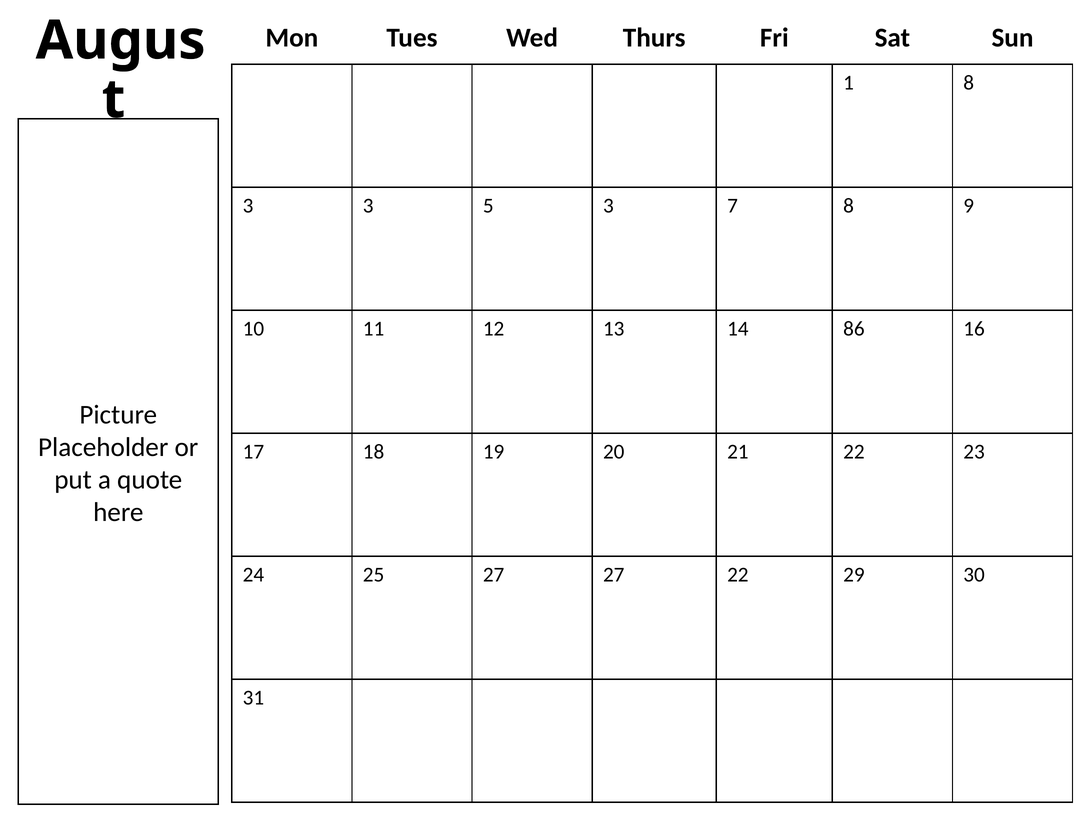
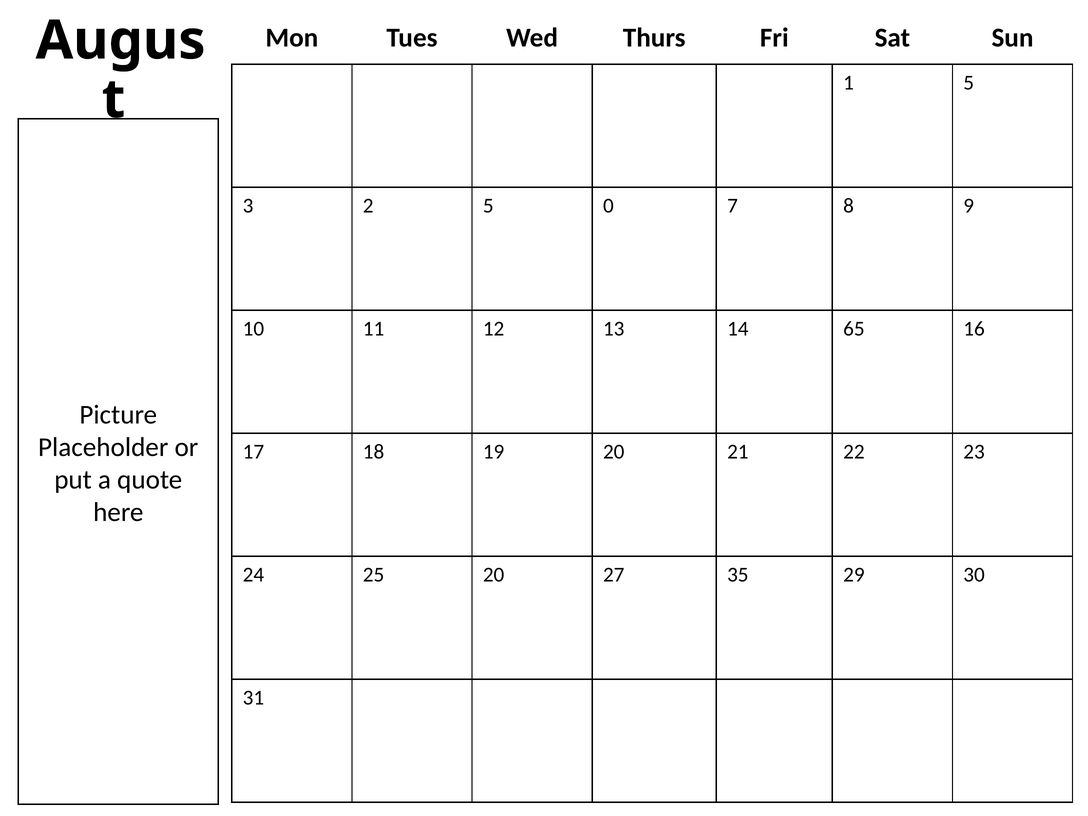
1 8: 8 -> 5 (969, 83)
3 3: 3 -> 2 (368, 206)
5 3: 3 -> 0 (608, 206)
86: 86 -> 65 (854, 329)
25 27: 27 -> 20 (494, 575)
27 22: 22 -> 35 (738, 575)
